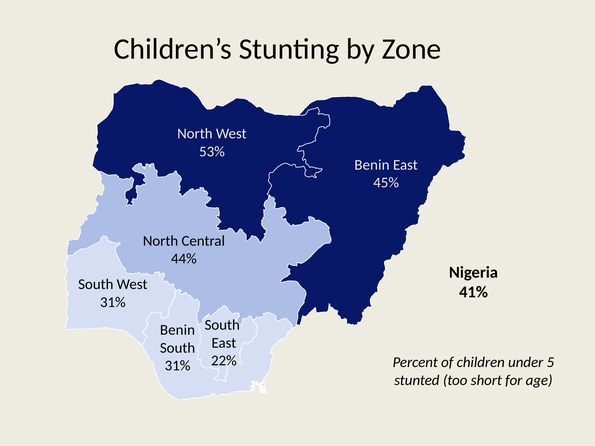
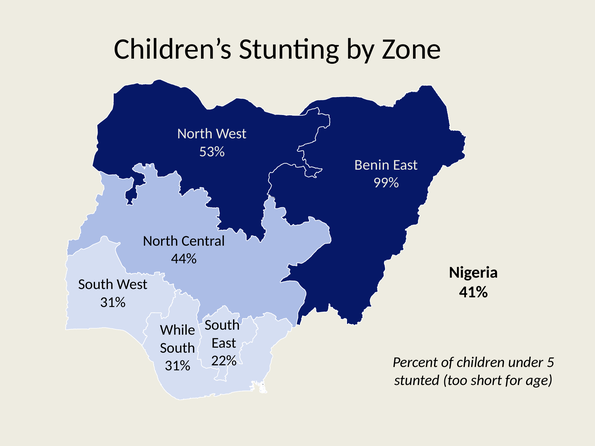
45%: 45% -> 99% (386, 183)
Benin: Benin -> While (178, 330)
